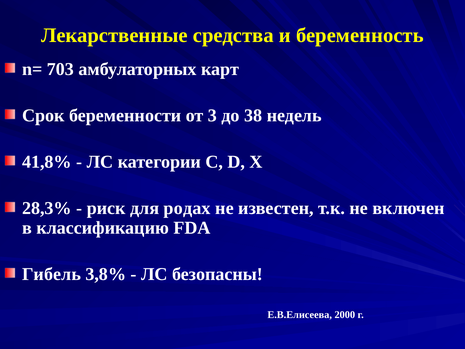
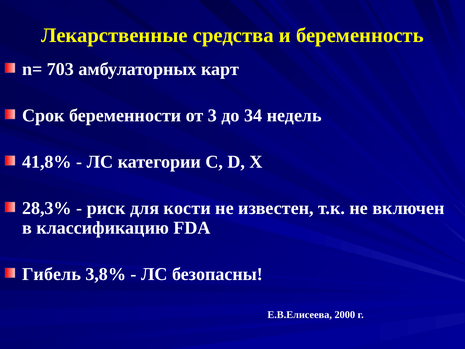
38: 38 -> 34 (253, 116)
родах: родах -> кости (187, 208)
